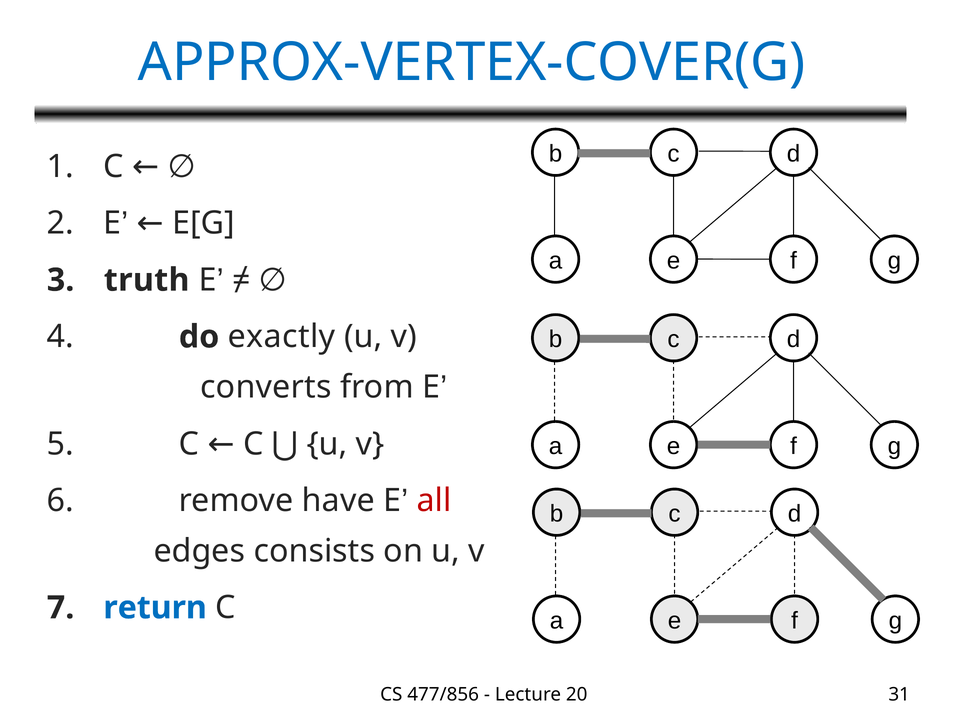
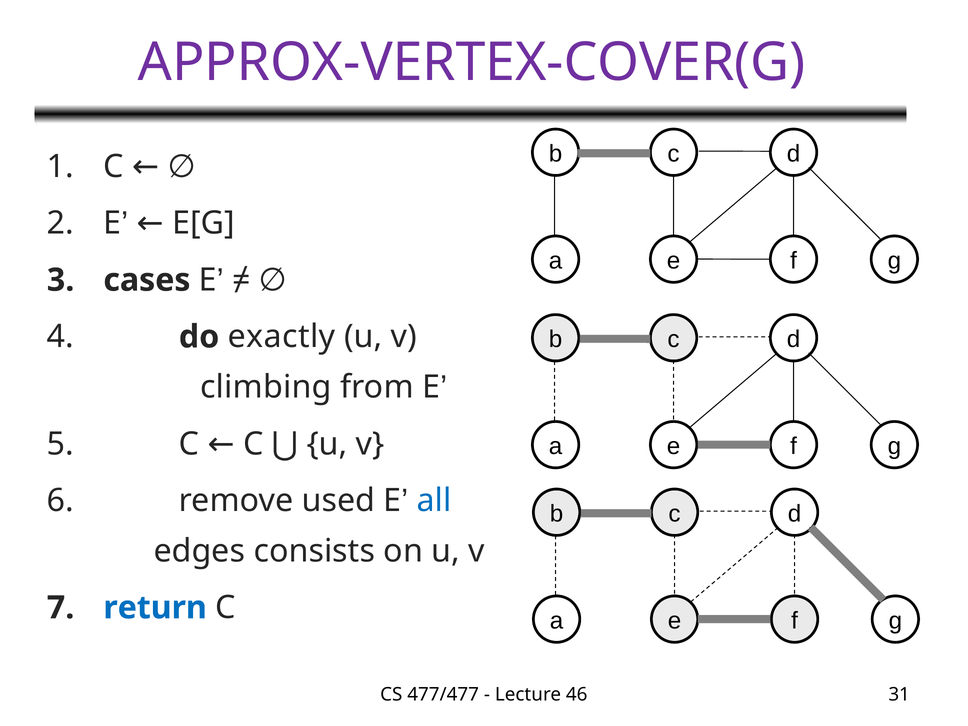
APPROX-VERTEX-COVER(G colour: blue -> purple (472, 62)
truth: truth -> cases (147, 280)
converts: converts -> climbing (266, 387)
have: have -> used (338, 501)
all colour: red -> blue (434, 501)
477/856: 477/856 -> 477/477 (443, 695)
20: 20 -> 46 (577, 695)
